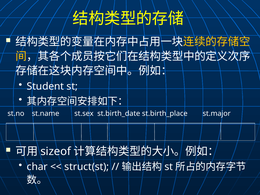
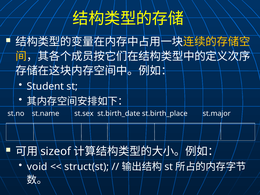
char: char -> void (37, 167)
